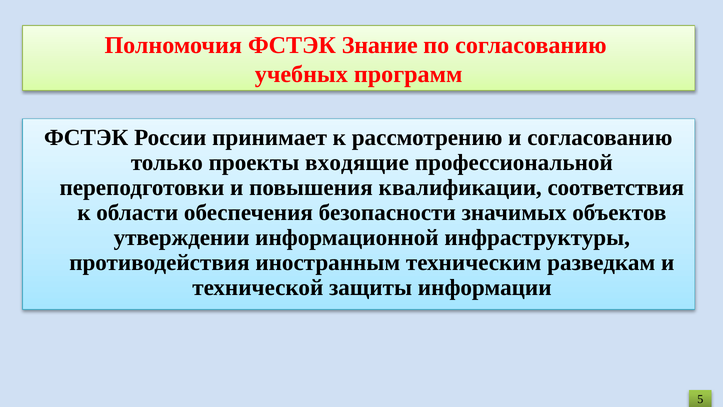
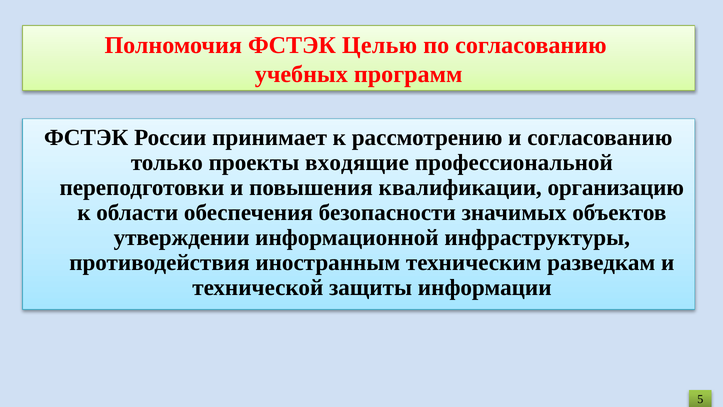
Знание: Знание -> Целью (380, 45)
соответствия: соответствия -> организацию (616, 188)
